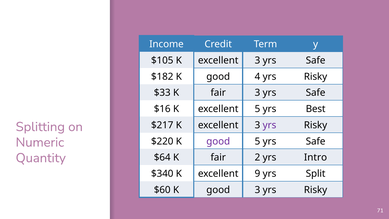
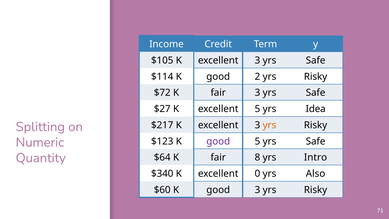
$182: $182 -> $114 (162, 77)
4: 4 -> 2 (257, 77)
$33: $33 -> $72 (162, 93)
$16: $16 -> $27 (162, 109)
Best: Best -> Idea (316, 109)
yrs colour: purple -> orange (270, 125)
$220: $220 -> $123 (162, 141)
2: 2 -> 8 (257, 157)
9: 9 -> 0 (257, 173)
Split: Split -> Also (316, 173)
